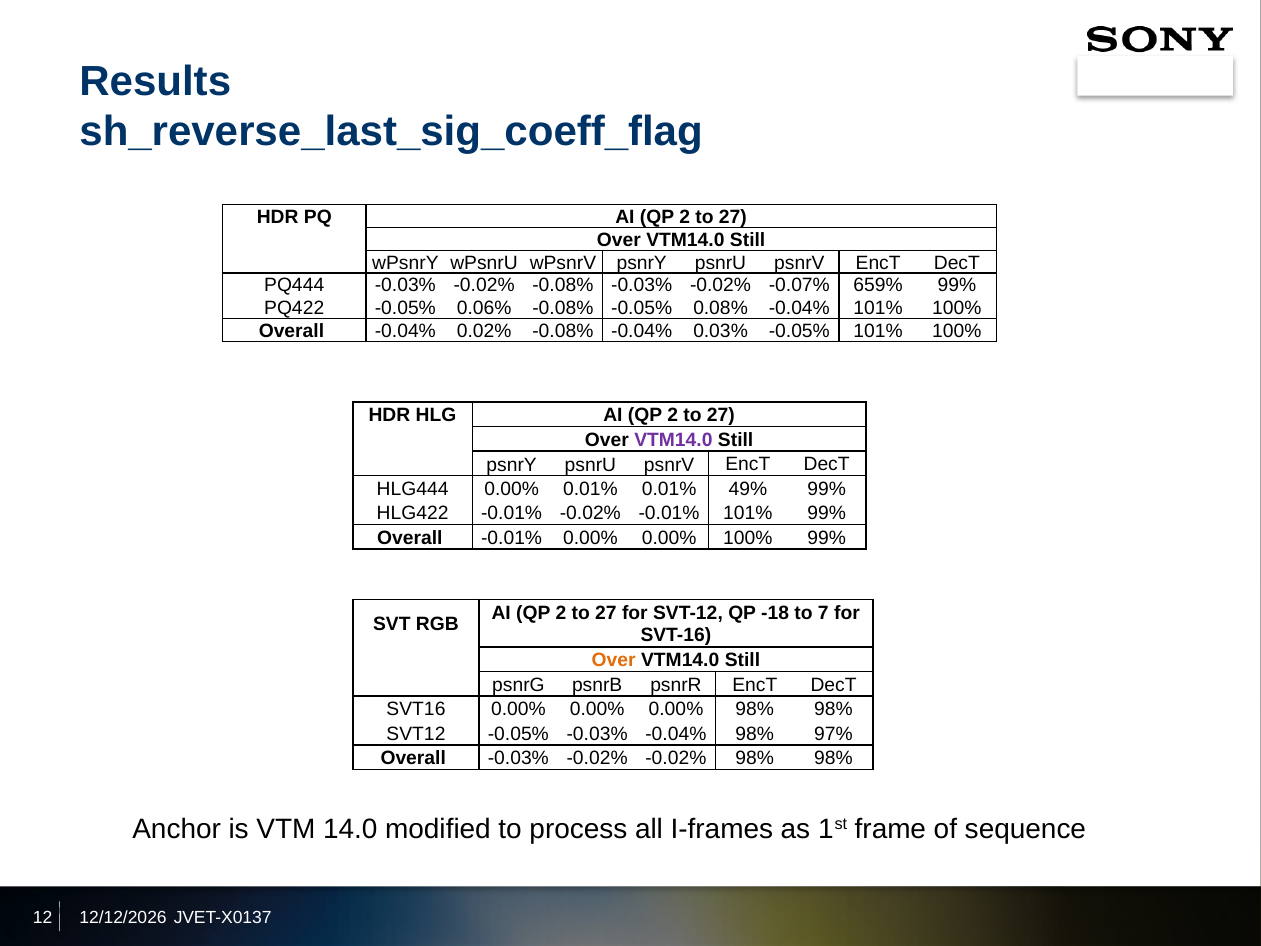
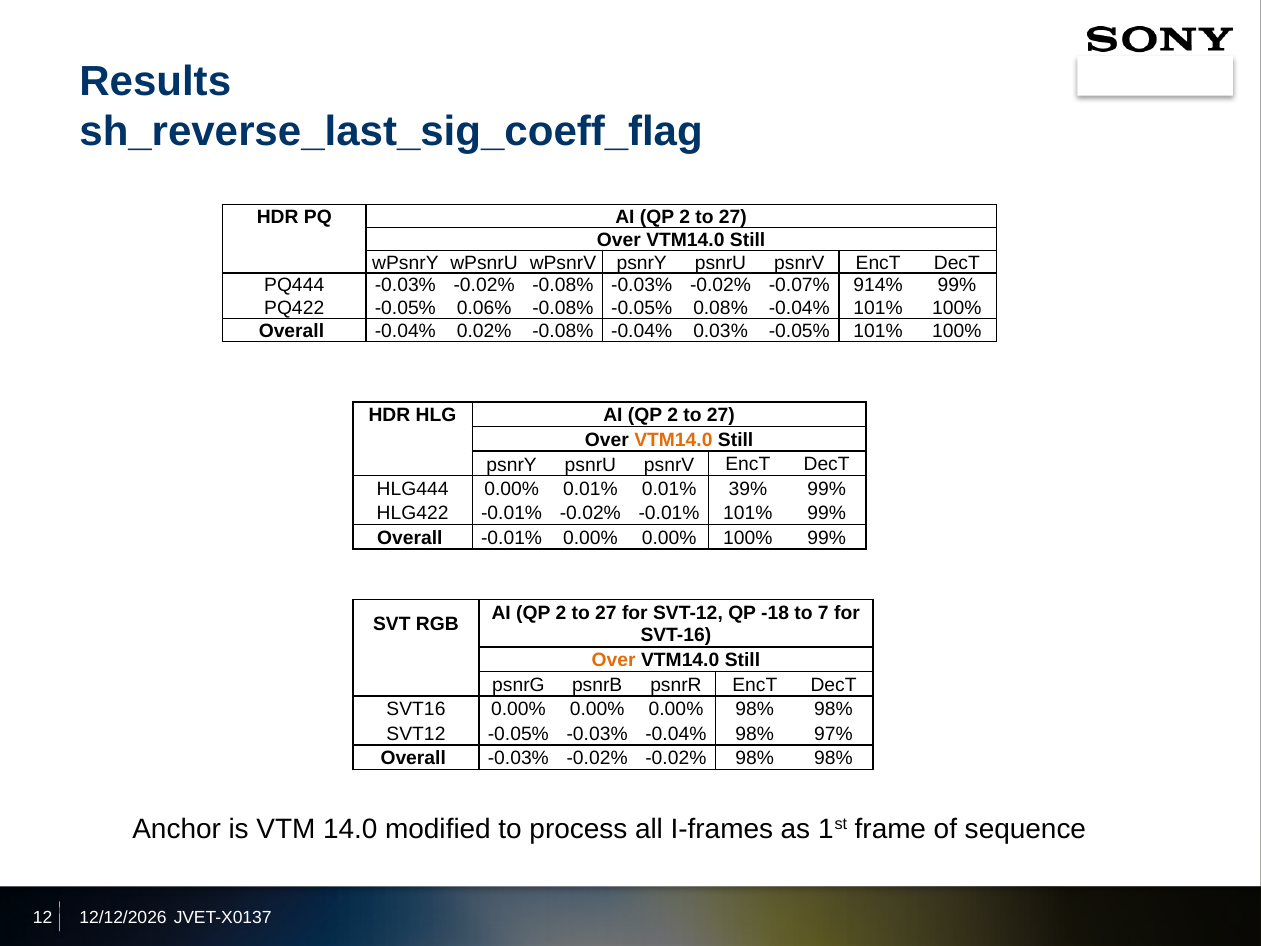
659%: 659% -> 914% (878, 285)
VTM14.0 colour: purple -> orange (673, 440)
49%: 49% -> 39% (748, 489)
